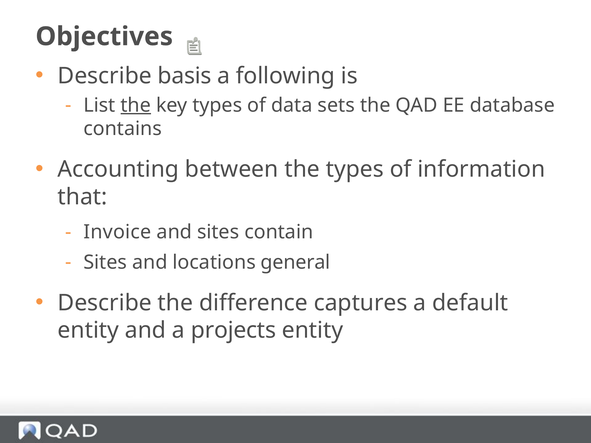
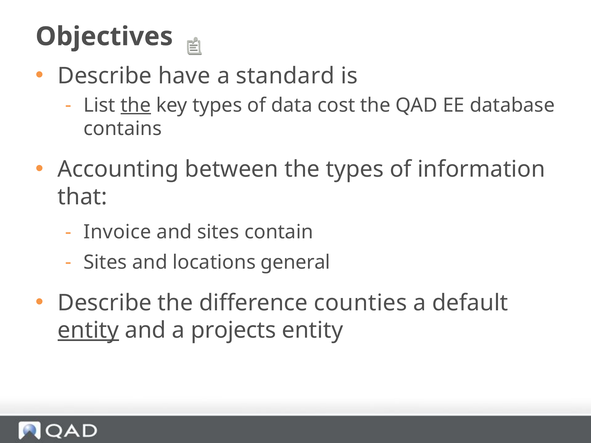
basis: basis -> have (184, 76)
following: following -> standard (285, 76)
sets: sets -> cost (336, 105)
captures: captures -> counties (360, 303)
entity underline: none -> present (88, 330)
